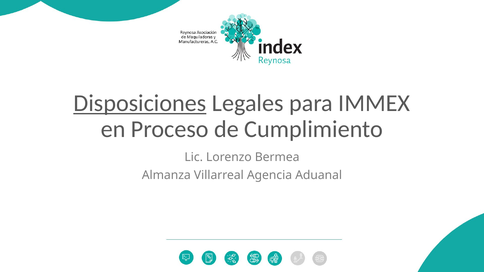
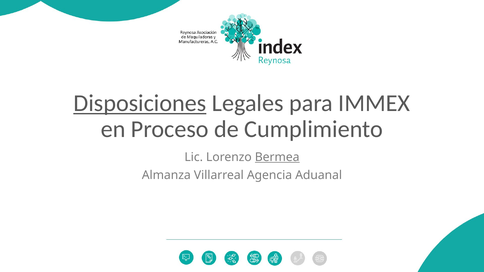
Bermea underline: none -> present (277, 157)
